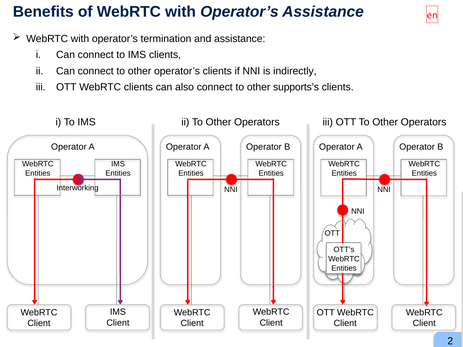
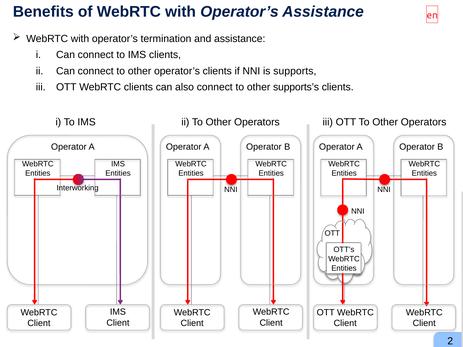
indirectly: indirectly -> supports (295, 71)
